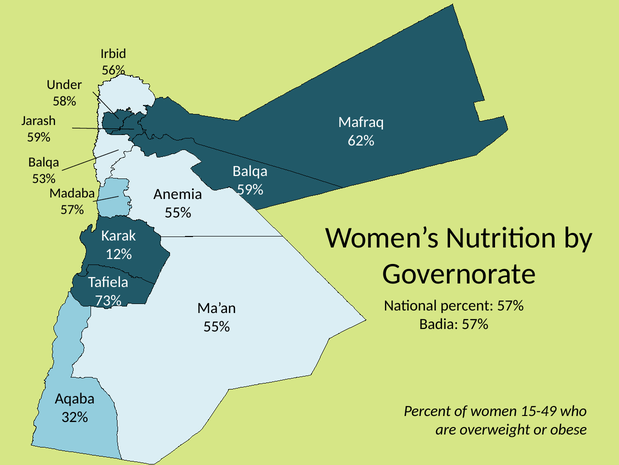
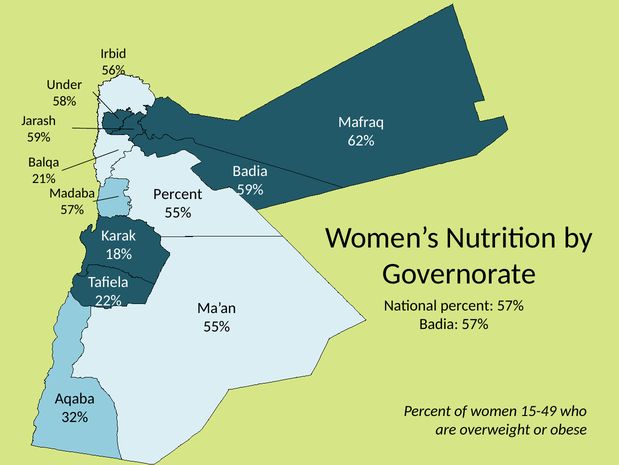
Balqa: Balqa -> Badia (250, 171)
53%: 53% -> 21% (44, 178)
Anemia: Anemia -> Percent (178, 194)
12%: 12% -> 18% (119, 254)
73%: 73% -> 22% (108, 300)
